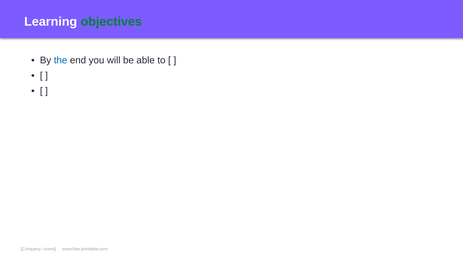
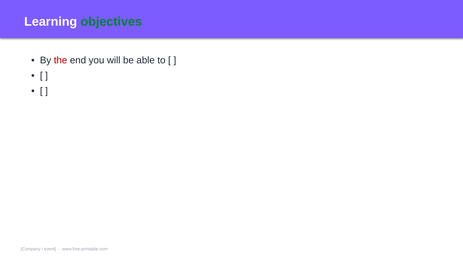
the colour: blue -> red (61, 60)
